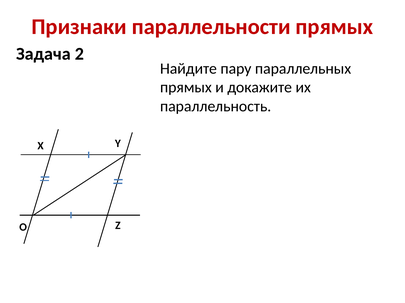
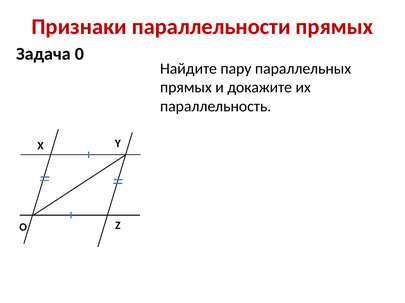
2: 2 -> 0 (79, 54)
